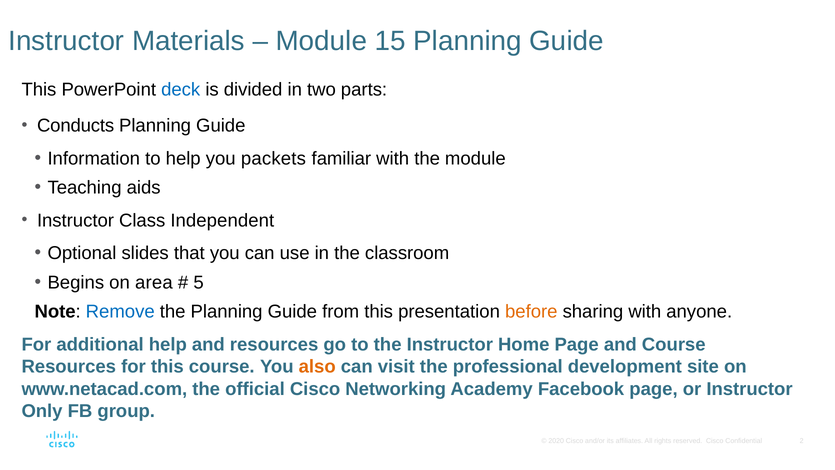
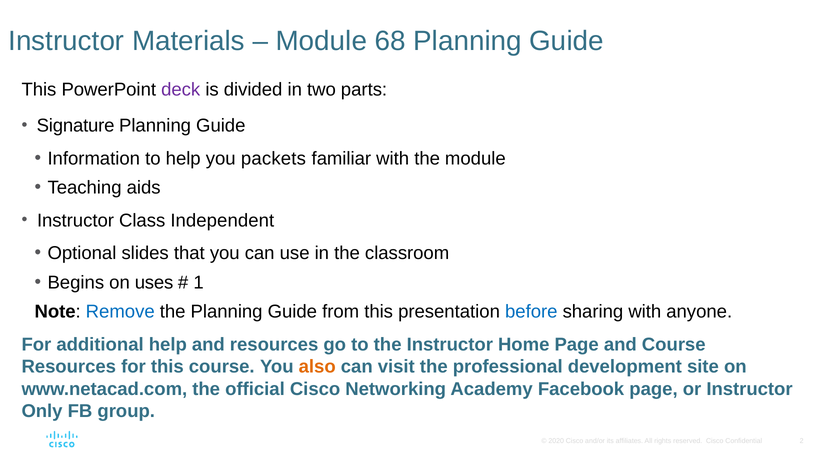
15: 15 -> 68 (390, 41)
deck colour: blue -> purple (181, 90)
Conducts: Conducts -> Signature (76, 126)
area: area -> uses (154, 282)
5: 5 -> 1 (199, 282)
before colour: orange -> blue (531, 312)
